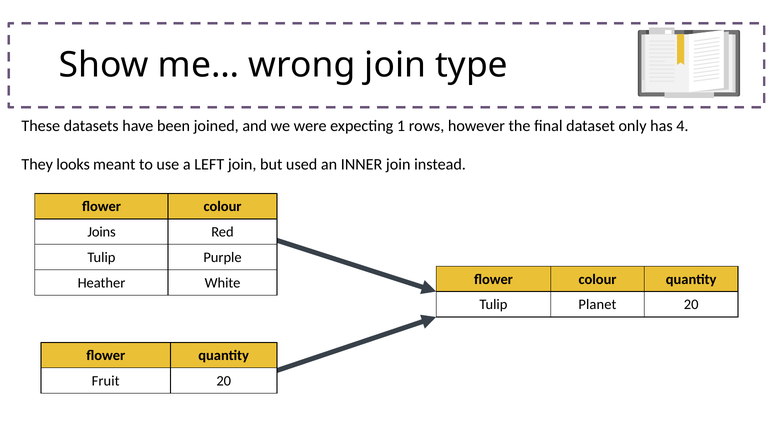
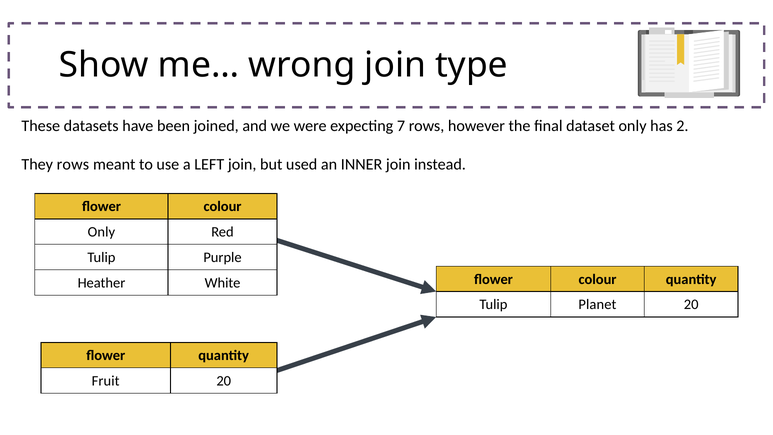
1: 1 -> 7 (401, 126)
4: 4 -> 2 (682, 126)
They looks: looks -> rows (73, 164)
Joins: Joins -> Only (101, 232)
